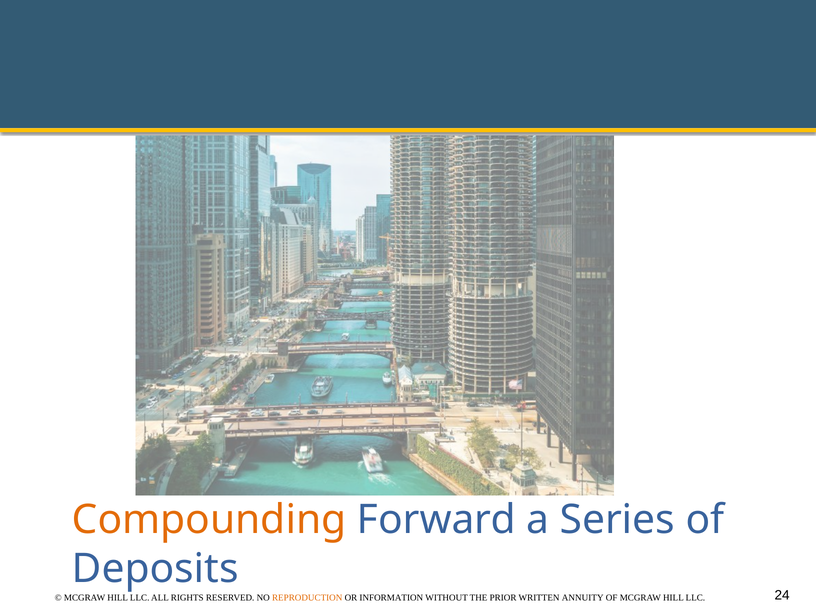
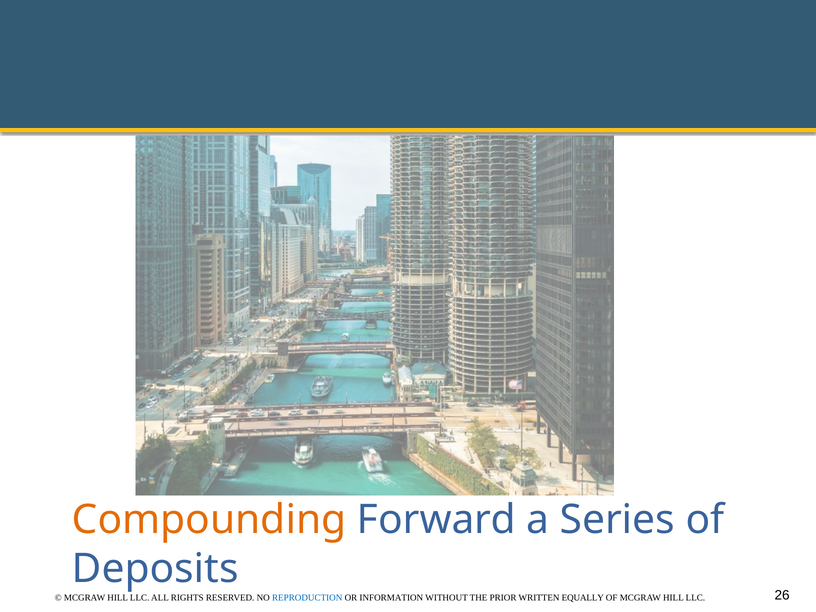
24: 24 -> 26 (782, 595)
REPRODUCTION colour: orange -> blue (307, 598)
ANNUITY: ANNUITY -> EQUALLY (583, 598)
